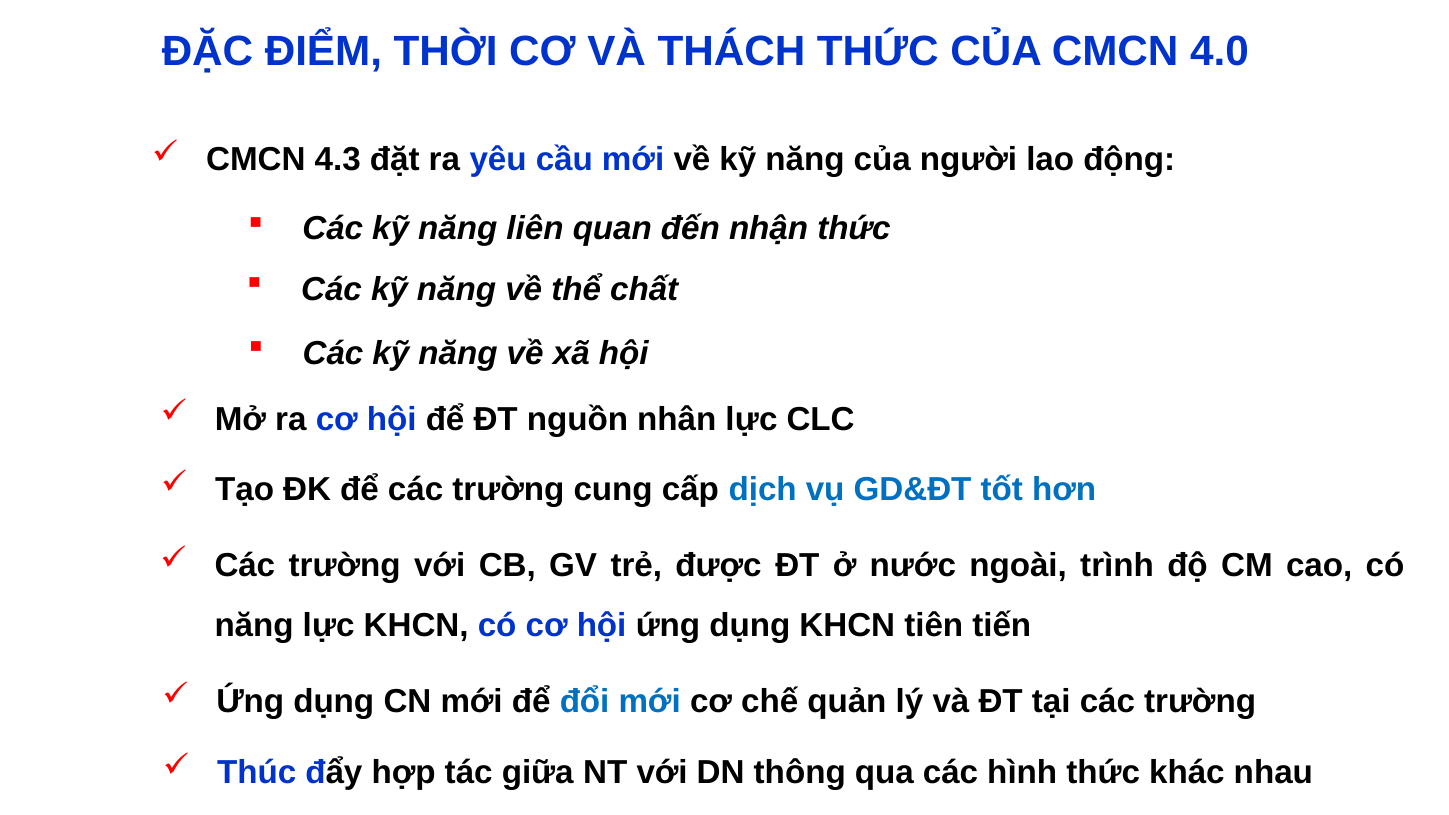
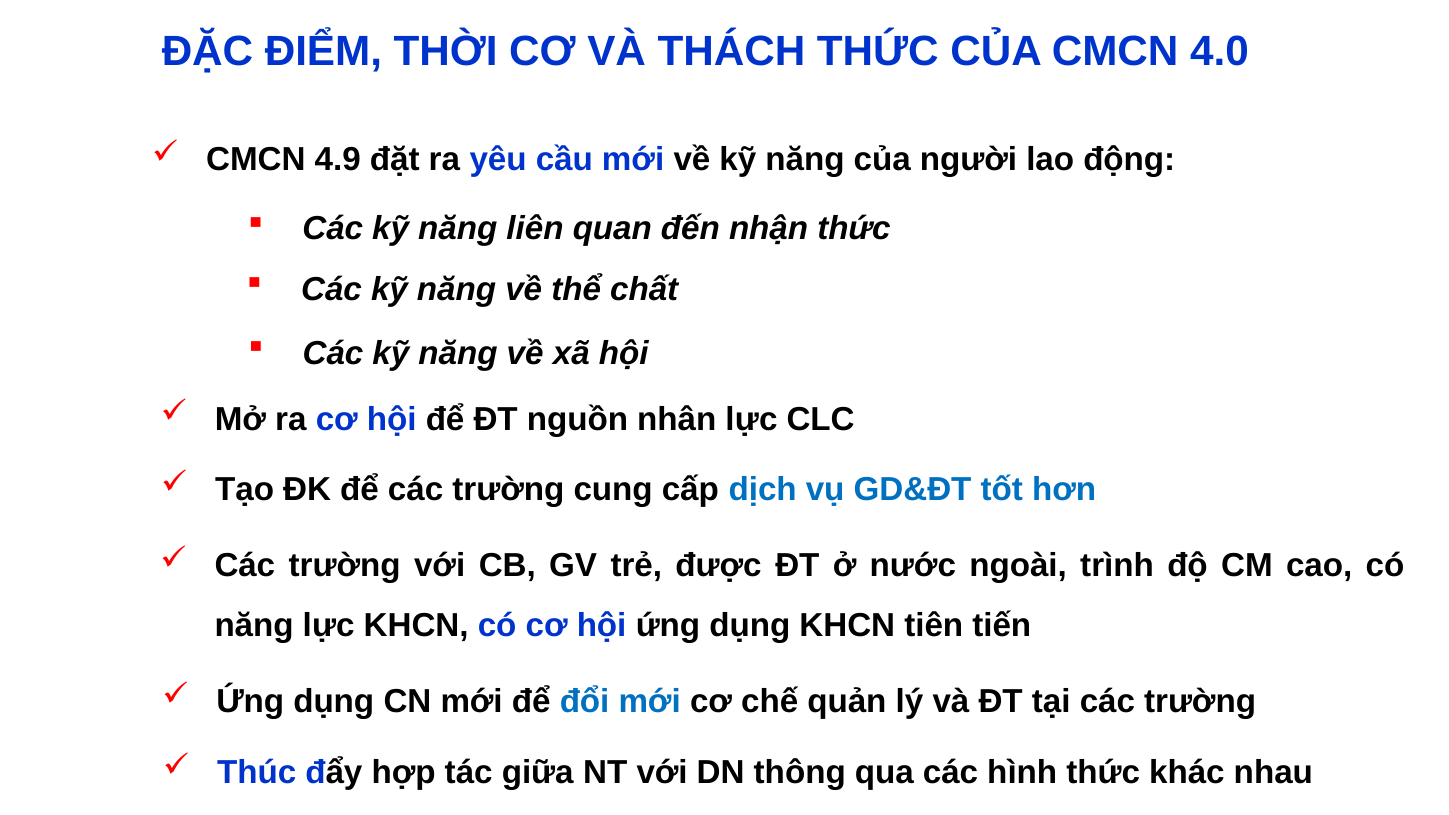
4.3: 4.3 -> 4.9 (338, 160)
